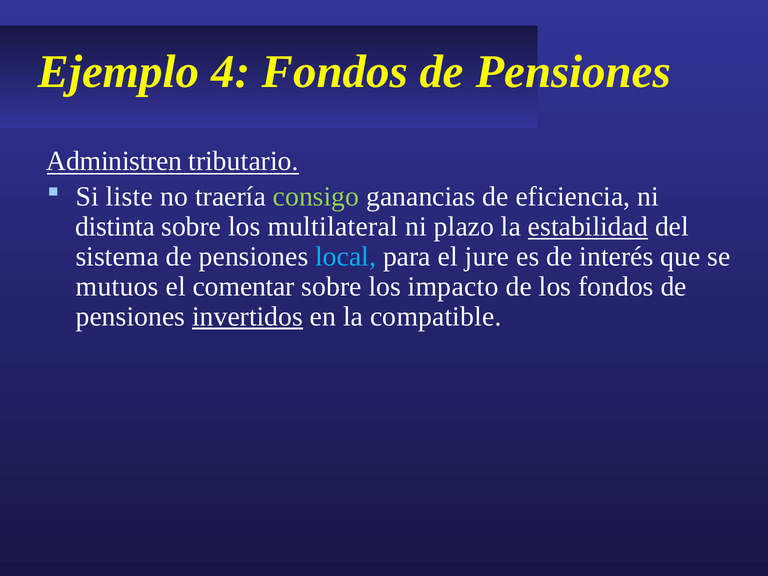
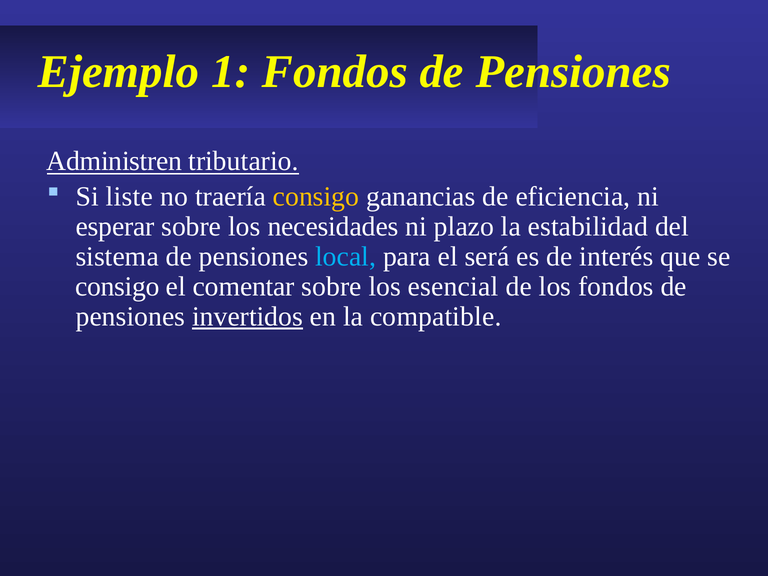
4: 4 -> 1 (231, 72)
consigo colour: light green -> yellow (316, 197)
distinta: distinta -> esperar (115, 227)
multilateral: multilateral -> necesidades (333, 227)
estabilidad underline: present -> none (588, 227)
jure: jure -> será (487, 257)
mutuos: mutuos -> consigo (117, 287)
impacto: impacto -> esencial (453, 287)
